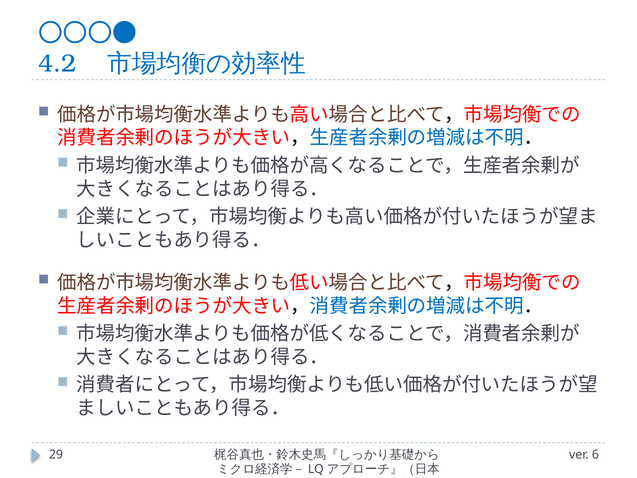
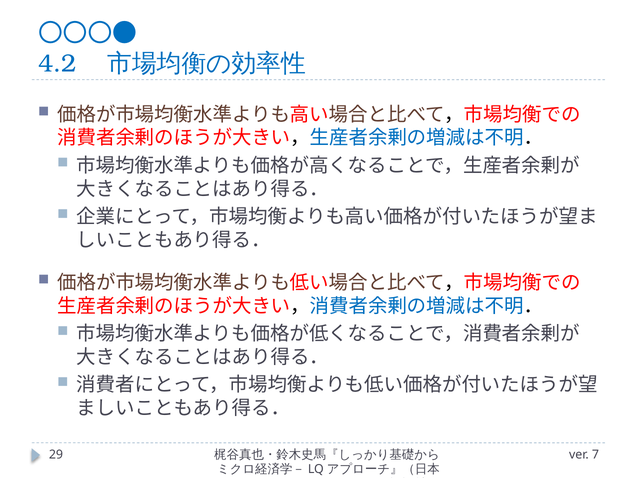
6: 6 -> 7 (595, 454)
